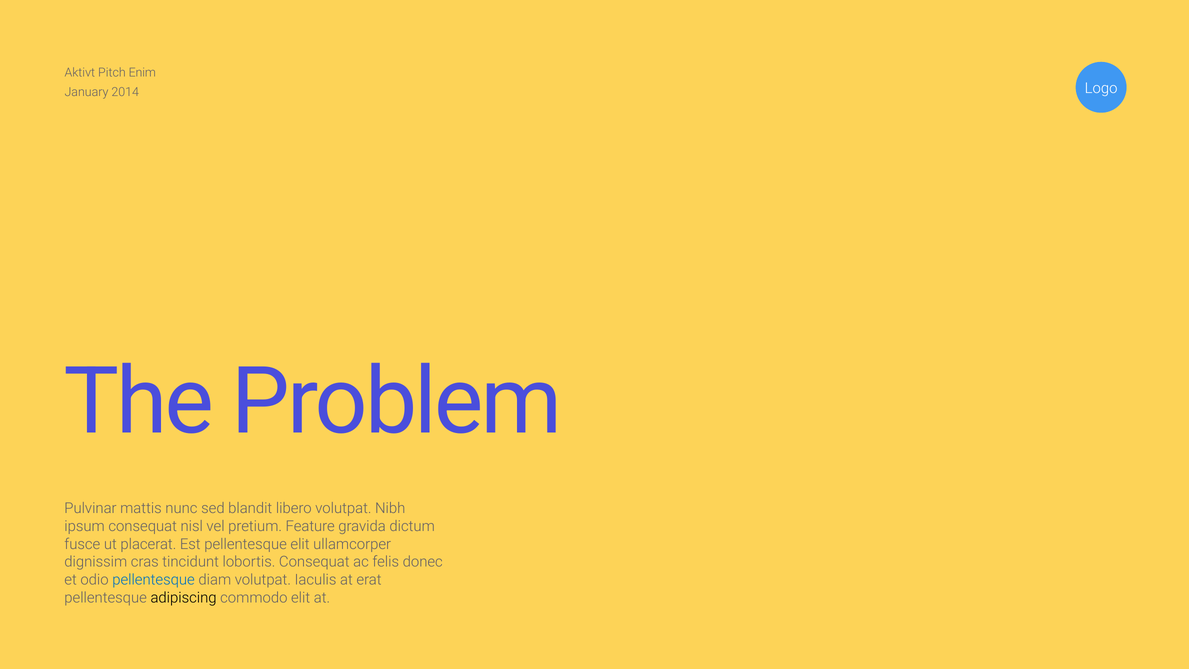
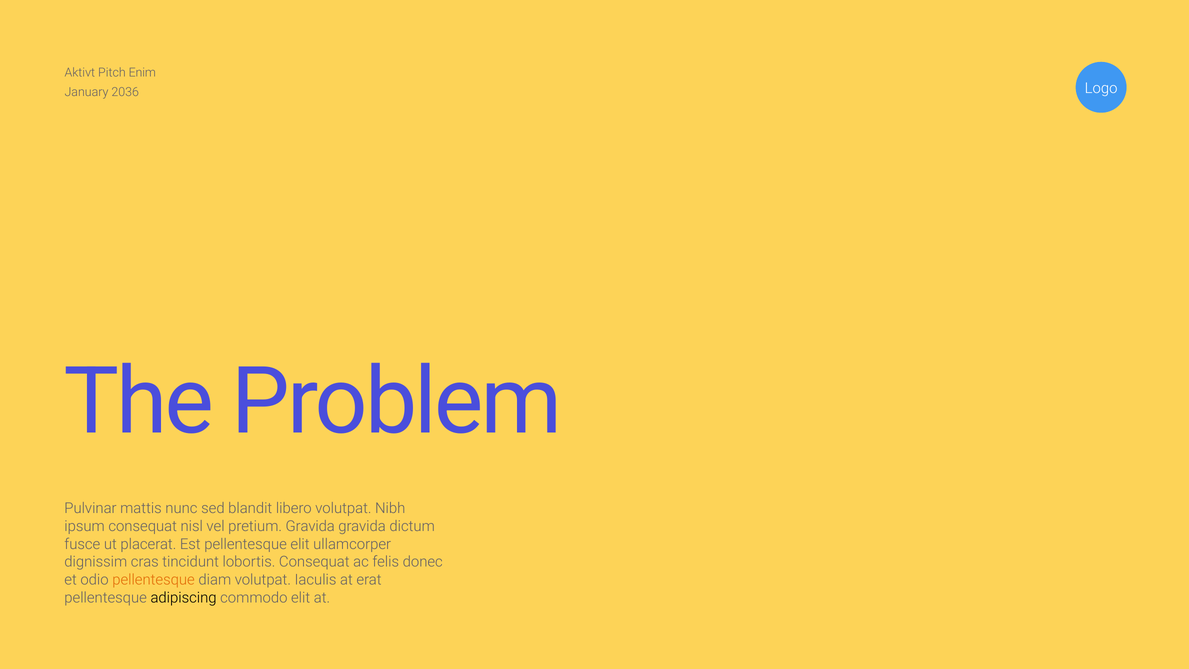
2014: 2014 -> 2036 (125, 92)
pretium Feature: Feature -> Gravida (310, 526)
pellentesque colour: blue -> orange (154, 580)
